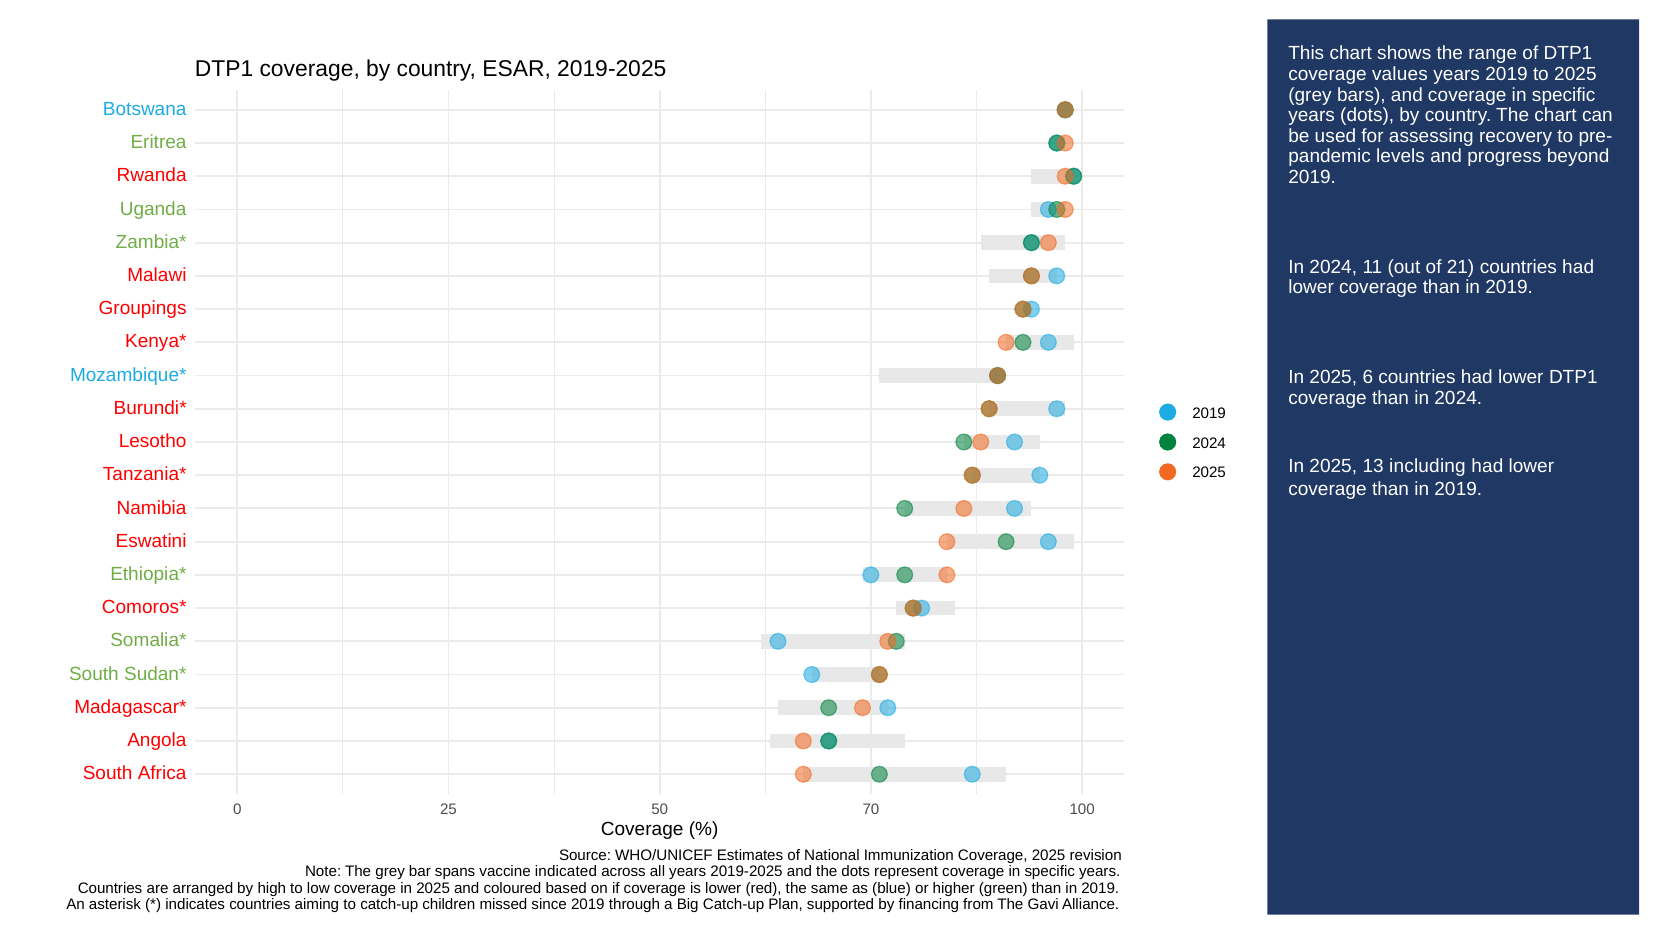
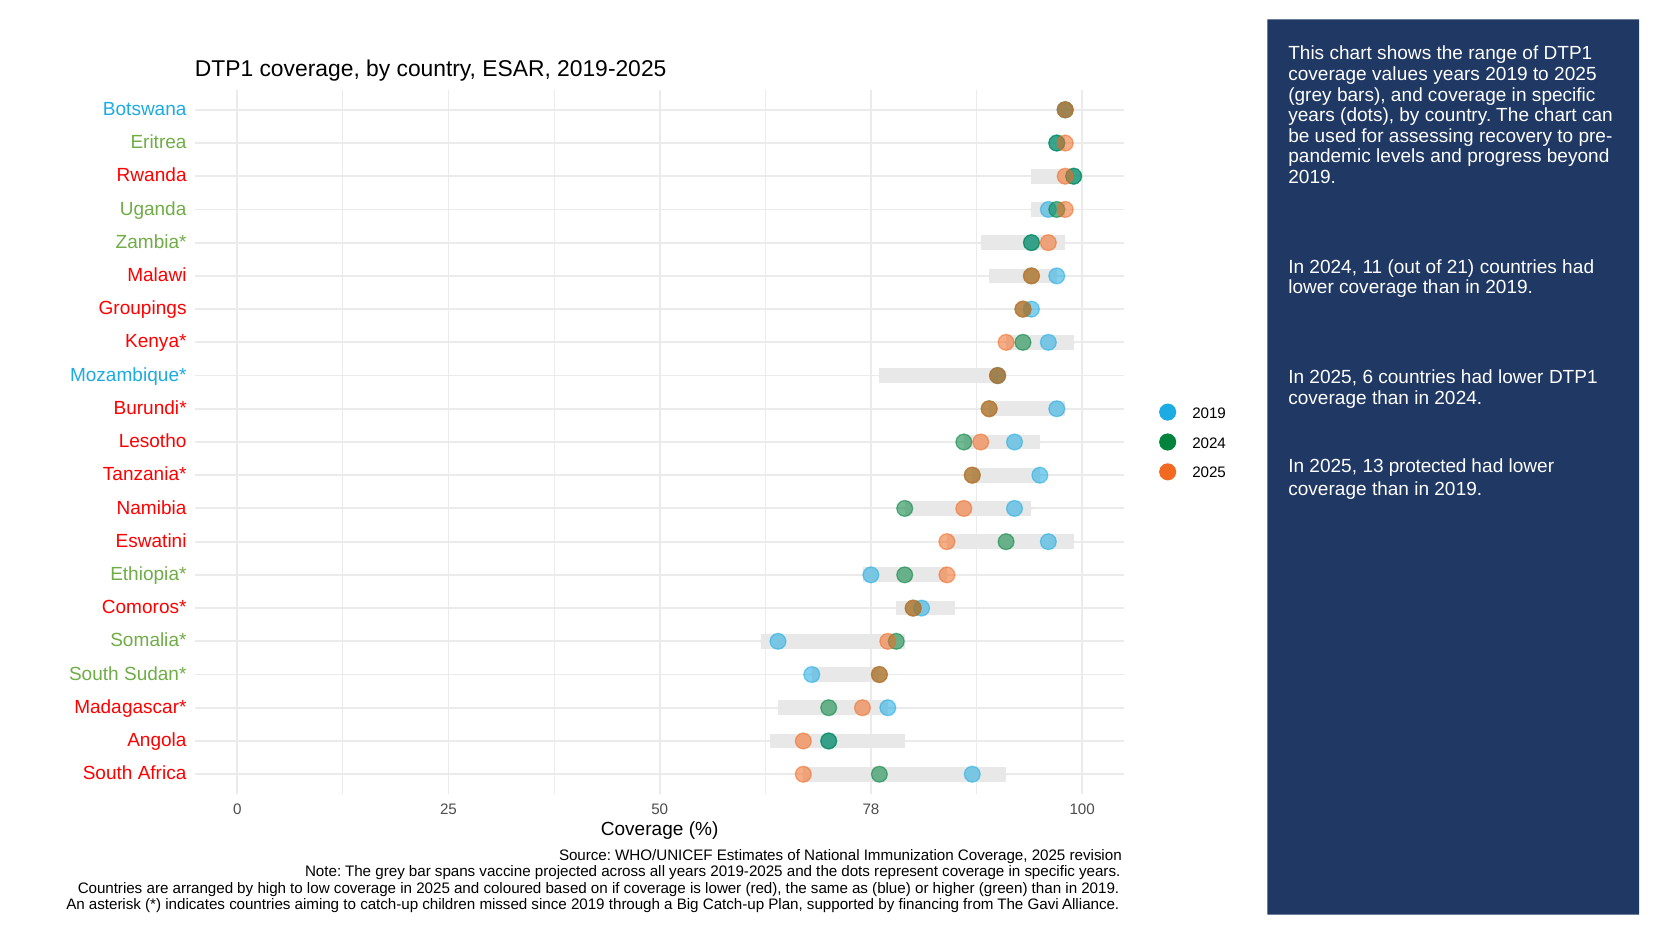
including: including -> protected (1428, 466)
70: 70 -> 78 (871, 809)
indicated: indicated -> projected (566, 871)
